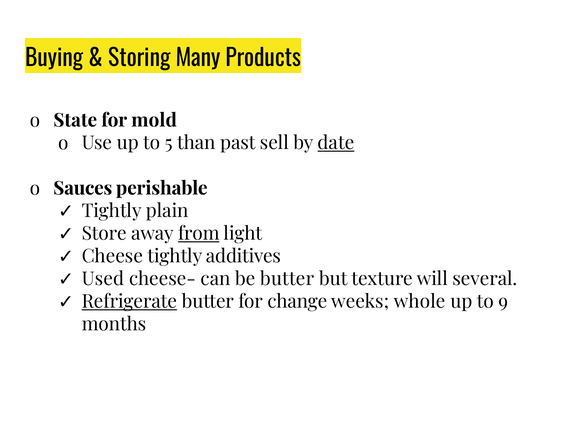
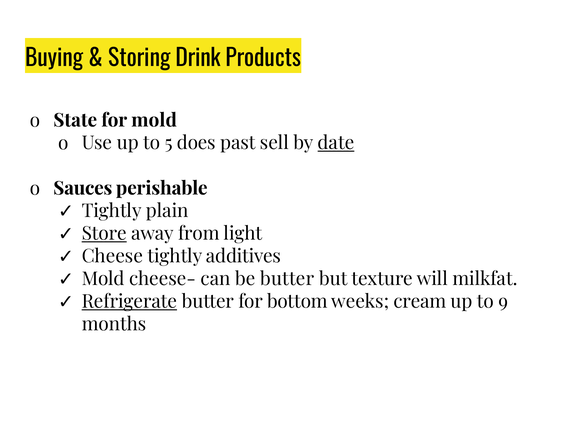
Many: Many -> Drink (198, 58)
than: than -> does (196, 143)
Store underline: none -> present (104, 234)
from underline: present -> none (199, 234)
Used: Used -> Mold (103, 279)
several: several -> milkfat (485, 279)
change: change -> bottom (297, 302)
whole: whole -> cream (420, 302)
